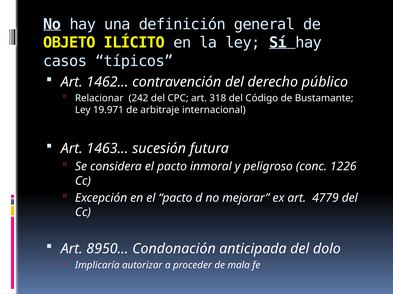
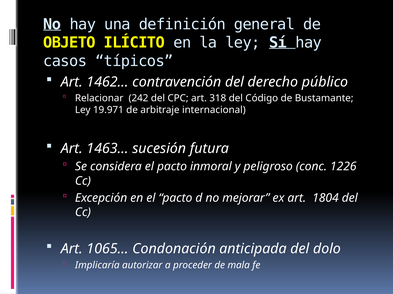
4779: 4779 -> 1804 (325, 198)
8950…: 8950… -> 1065… (108, 249)
